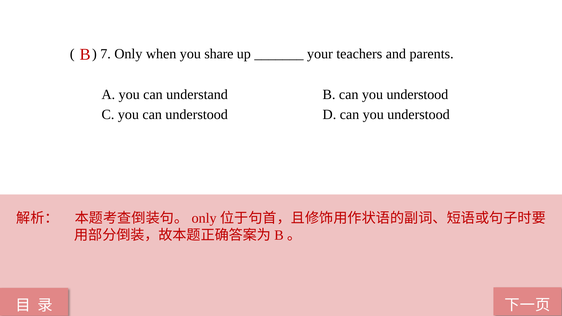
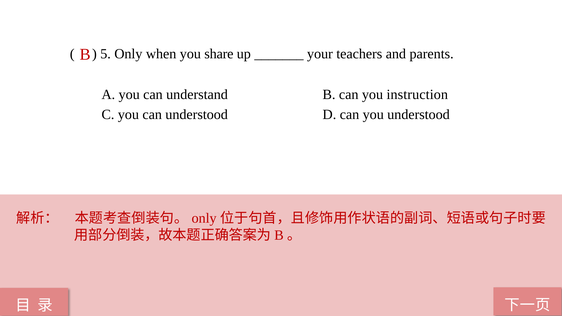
7: 7 -> 5 (106, 54)
B can you understood: understood -> instruction (417, 94)
